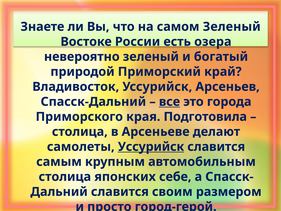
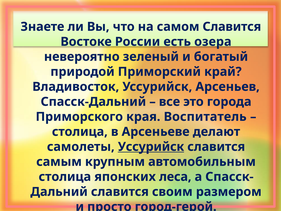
самом Зеленый: Зеленый -> Славится (232, 27)
все underline: present -> none (169, 102)
Подготовила: Подготовила -> Воспитатель (205, 117)
себе: себе -> леса (175, 177)
